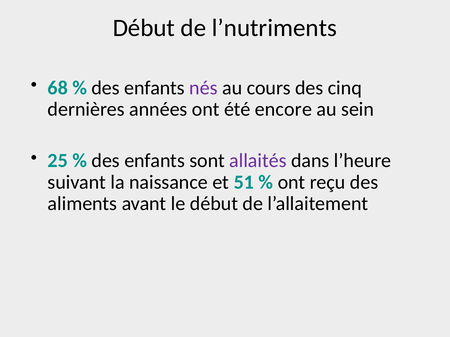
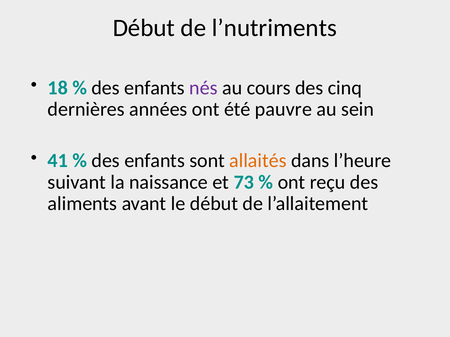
68: 68 -> 18 (58, 88)
encore: encore -> pauvre (283, 110)
25: 25 -> 41 (58, 161)
allaités colour: purple -> orange (258, 161)
51: 51 -> 73 (244, 182)
